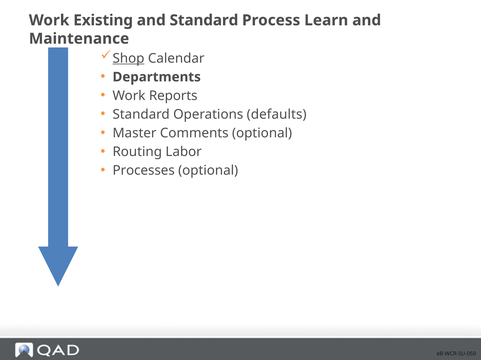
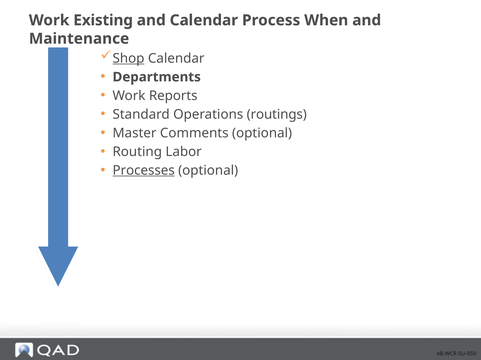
and Standard: Standard -> Calendar (204, 20)
Learn: Learn -> When (326, 20)
defaults: defaults -> routings (277, 115)
Processes underline: none -> present (144, 171)
